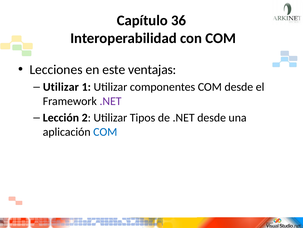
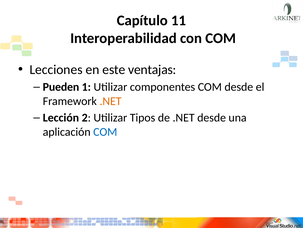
36: 36 -> 11 (179, 20)
Utilizar: Utilizar -> Pueden (61, 87)
.NET colour: purple -> orange (111, 101)
